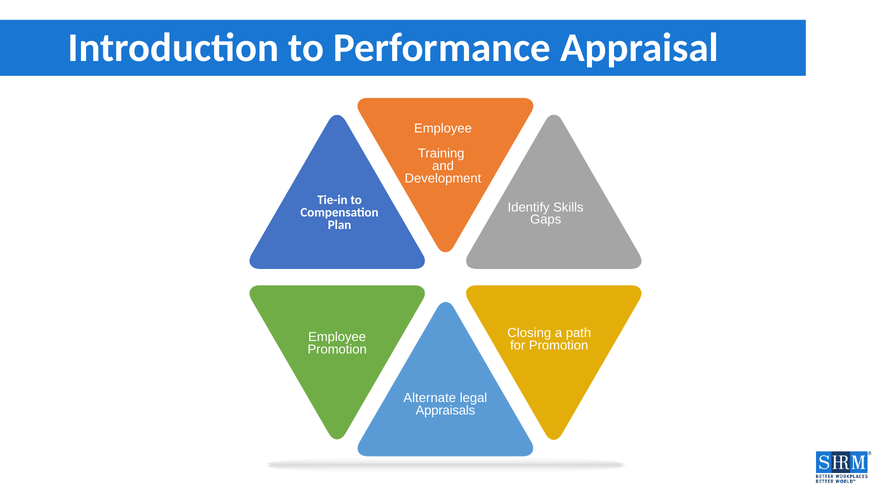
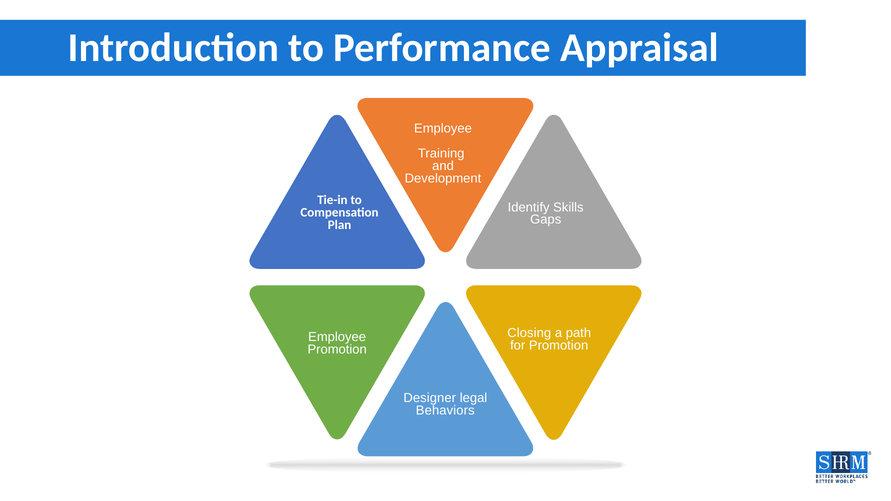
Alternate: Alternate -> Designer (430, 398)
Appraisals: Appraisals -> Behaviors (445, 411)
